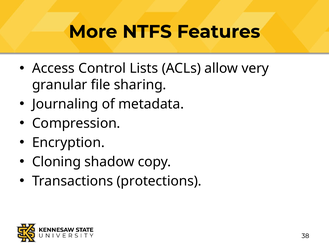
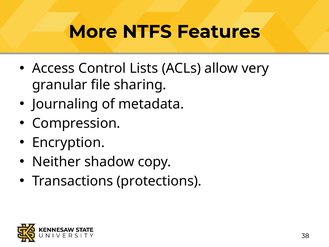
Cloning: Cloning -> Neither (56, 162)
